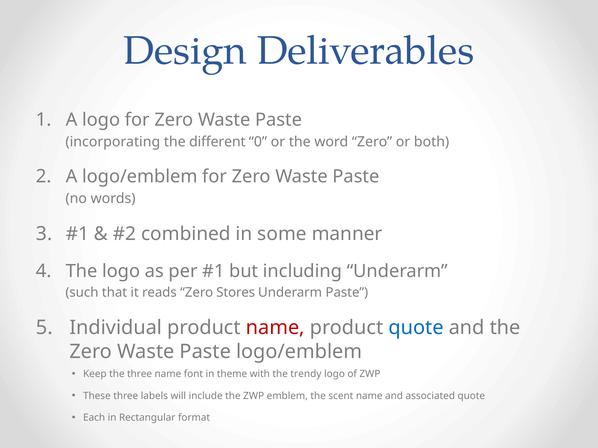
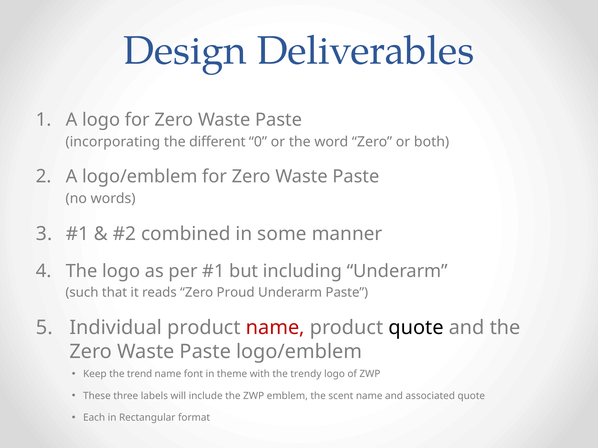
Stores: Stores -> Proud (236, 293)
quote colour: blue -> black (416, 328)
the three: three -> trend (140, 374)
